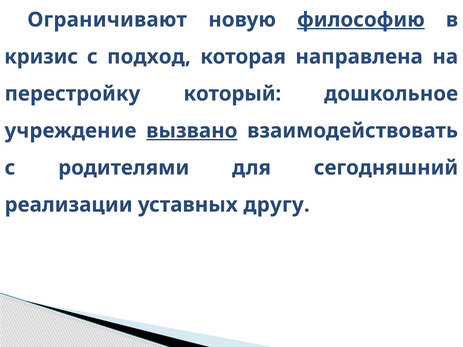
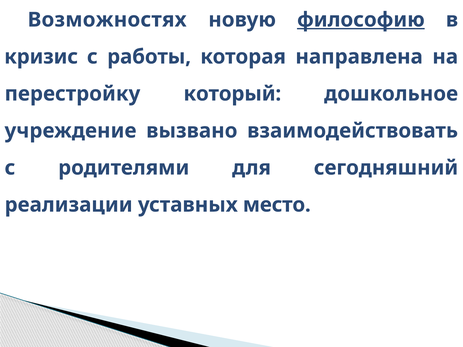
Ограничивают: Ограничивают -> Возможностях (107, 20)
подход: подход -> работы (149, 57)
вызвано underline: present -> none (192, 131)
другу: другу -> место (277, 205)
